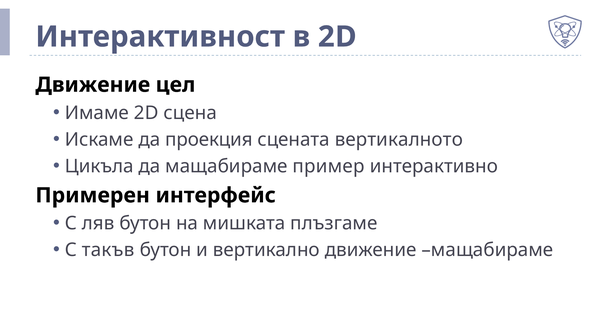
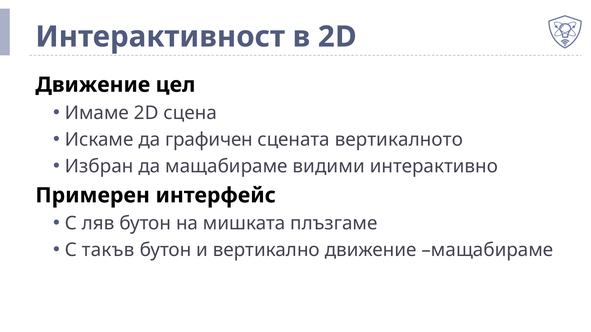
проекция: проекция -> графичен (209, 140)
Цикъла: Цикъла -> Избран (99, 166)
пример: пример -> видими (329, 166)
